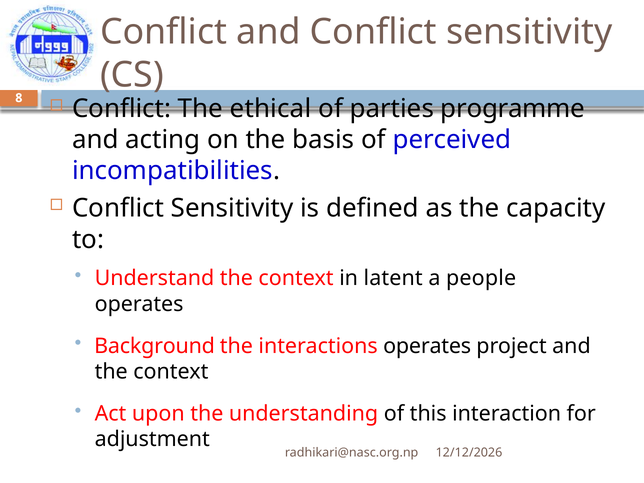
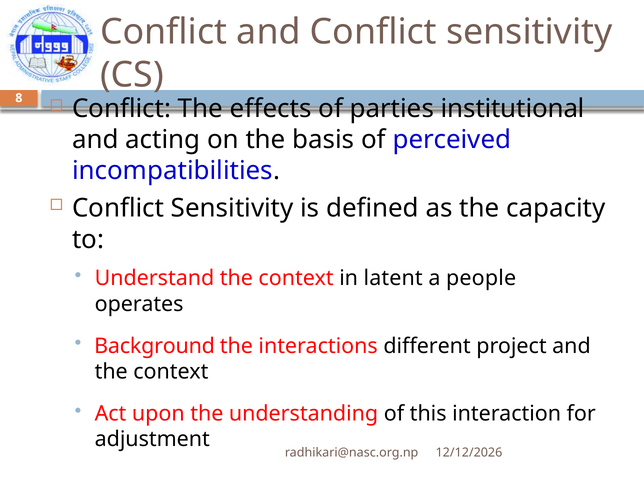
ethical: ethical -> effects (271, 109)
programme: programme -> institutional (513, 109)
interactions operates: operates -> different (427, 346)
